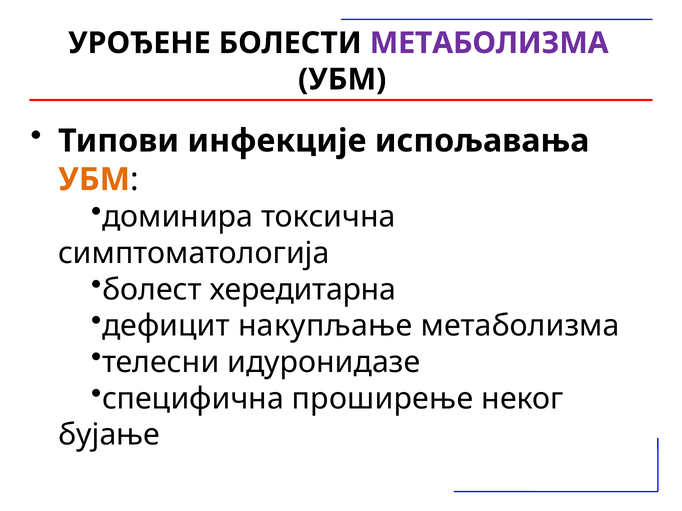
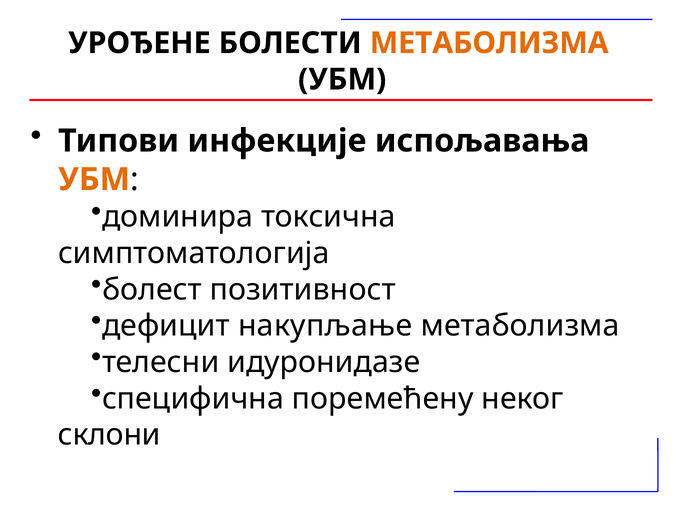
МЕТАБОЛИЗМА colour: purple -> orange (489, 43)
хередитарна: хередитарна -> позитивност (303, 290)
проширење: проширење -> поремећену (383, 399)
бујање: бујање -> склони (109, 435)
